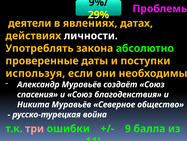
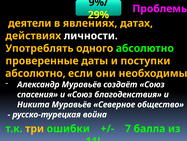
закона: закона -> одного (95, 48)
используя: используя -> абсолютно (35, 73)
три colour: pink -> yellow (35, 128)
9: 9 -> 7 (128, 128)
